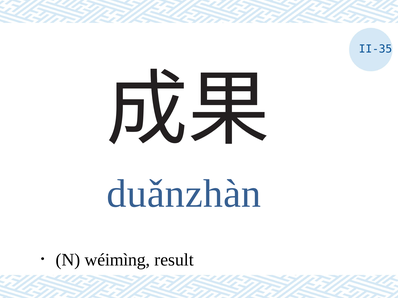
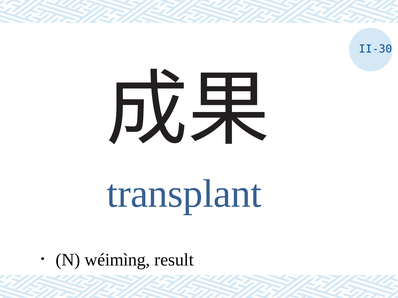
II-35: II-35 -> II-30 (375, 49)
duǎnzhàn: duǎnzhàn -> transplant (184, 194)
